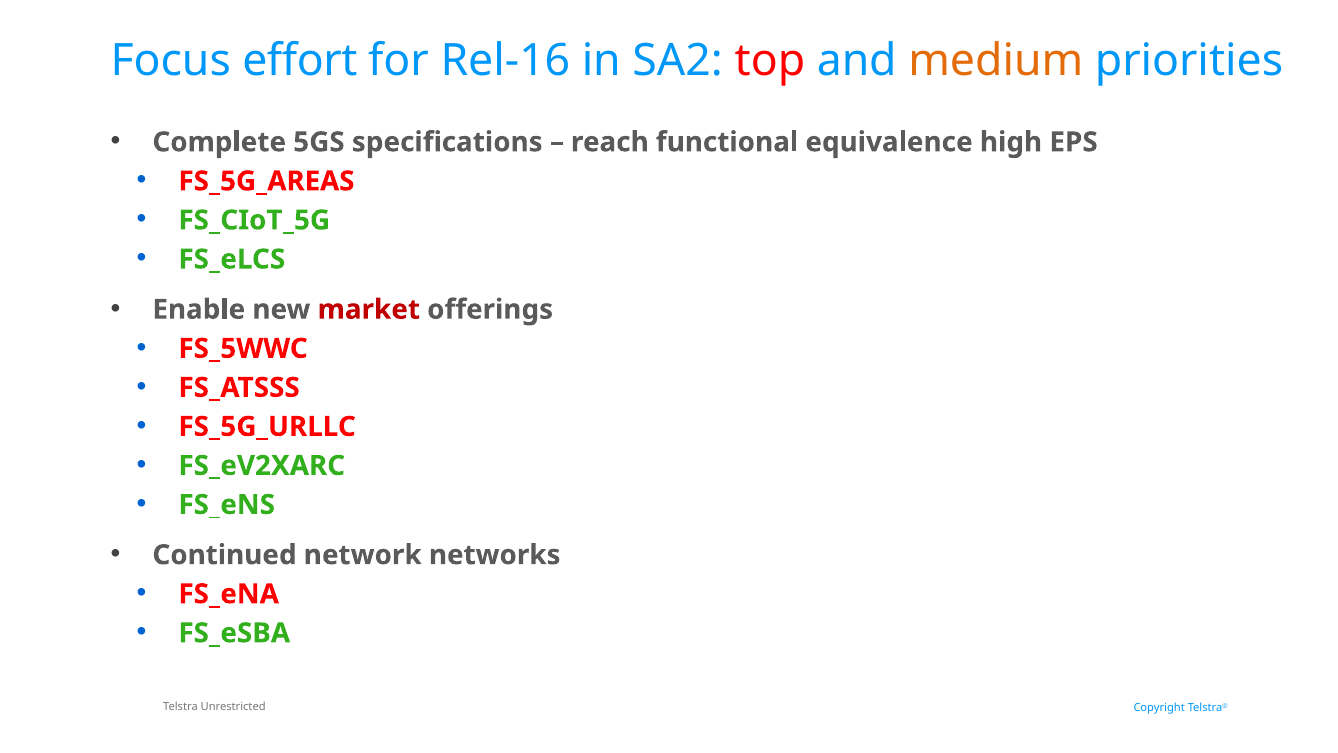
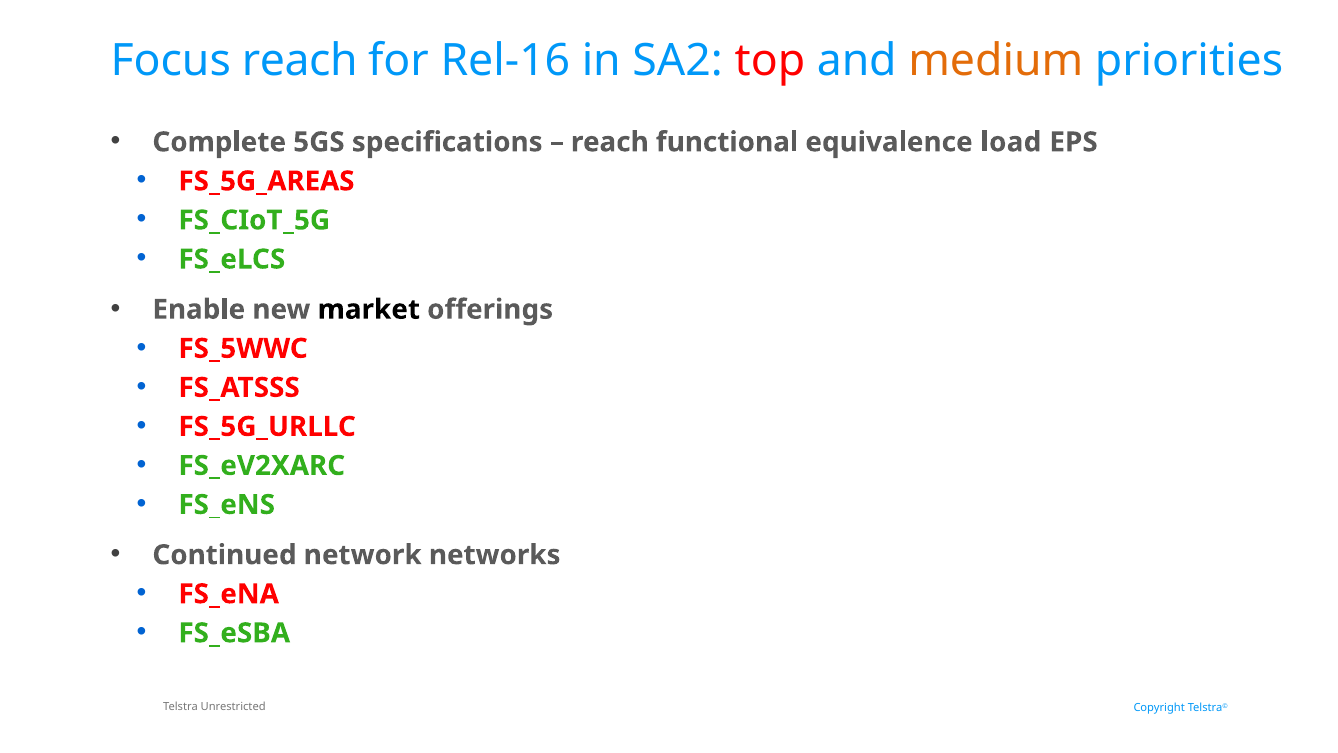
Focus effort: effort -> reach (300, 61)
high: high -> load (1011, 142)
market colour: red -> black (369, 309)
